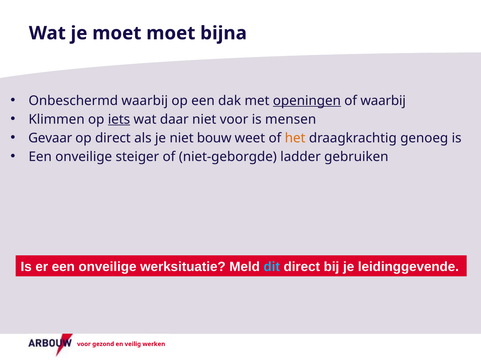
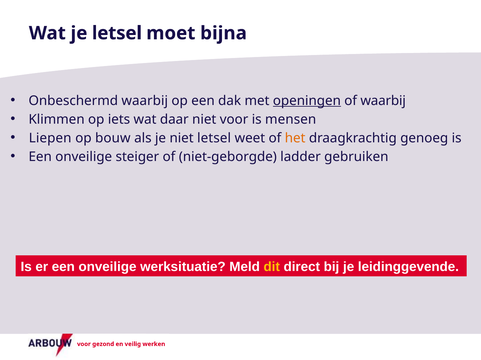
je moet: moet -> letsel (117, 33)
iets underline: present -> none (119, 120)
Gevaar: Gevaar -> Liepen (50, 138)
op direct: direct -> bouw (113, 138)
niet bouw: bouw -> letsel (214, 138)
dit colour: light blue -> yellow (272, 267)
